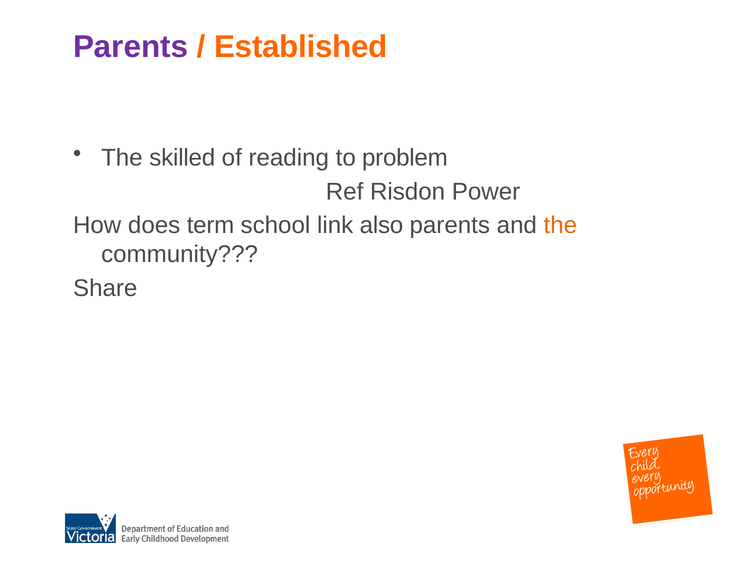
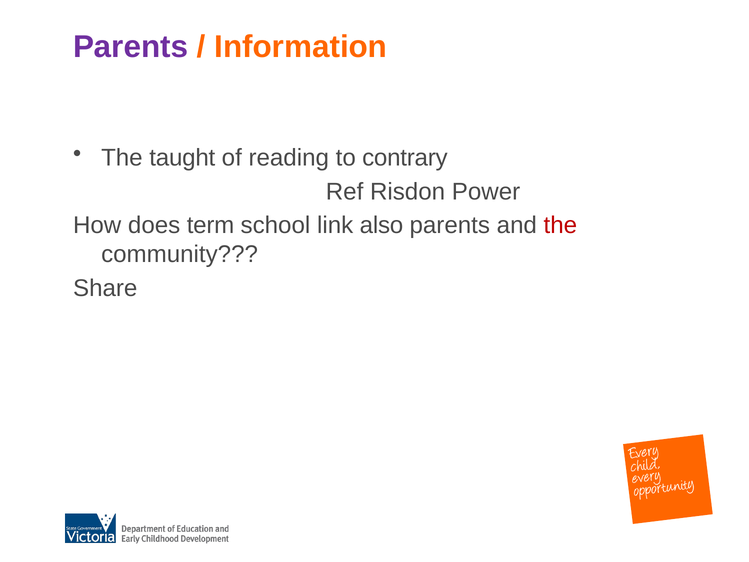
Established: Established -> Information (301, 47)
skilled: skilled -> taught (182, 158)
problem: problem -> contrary (405, 158)
the colour: orange -> red (560, 225)
